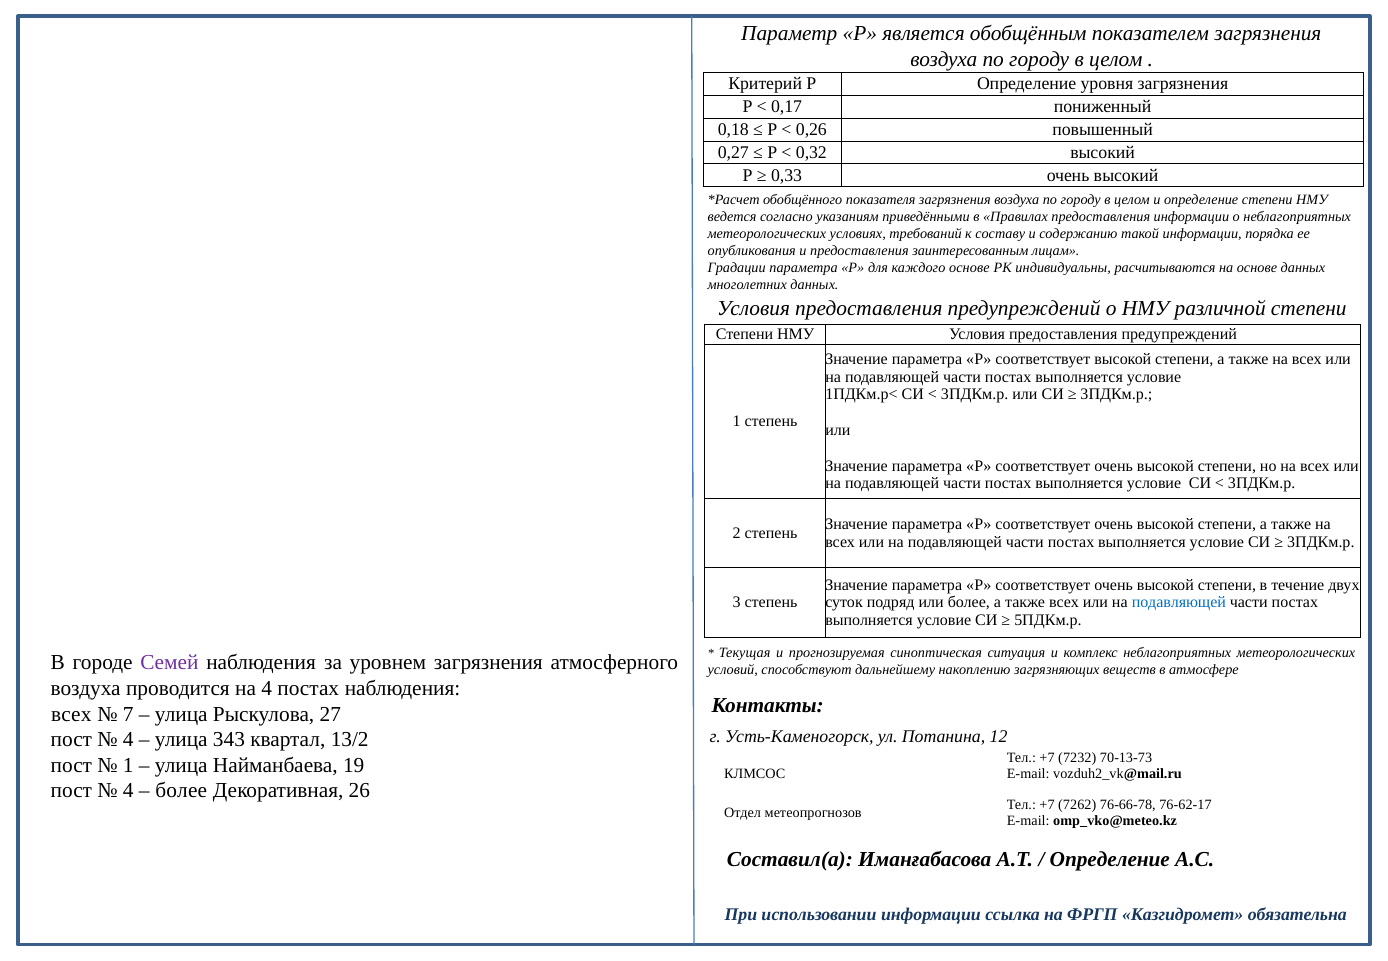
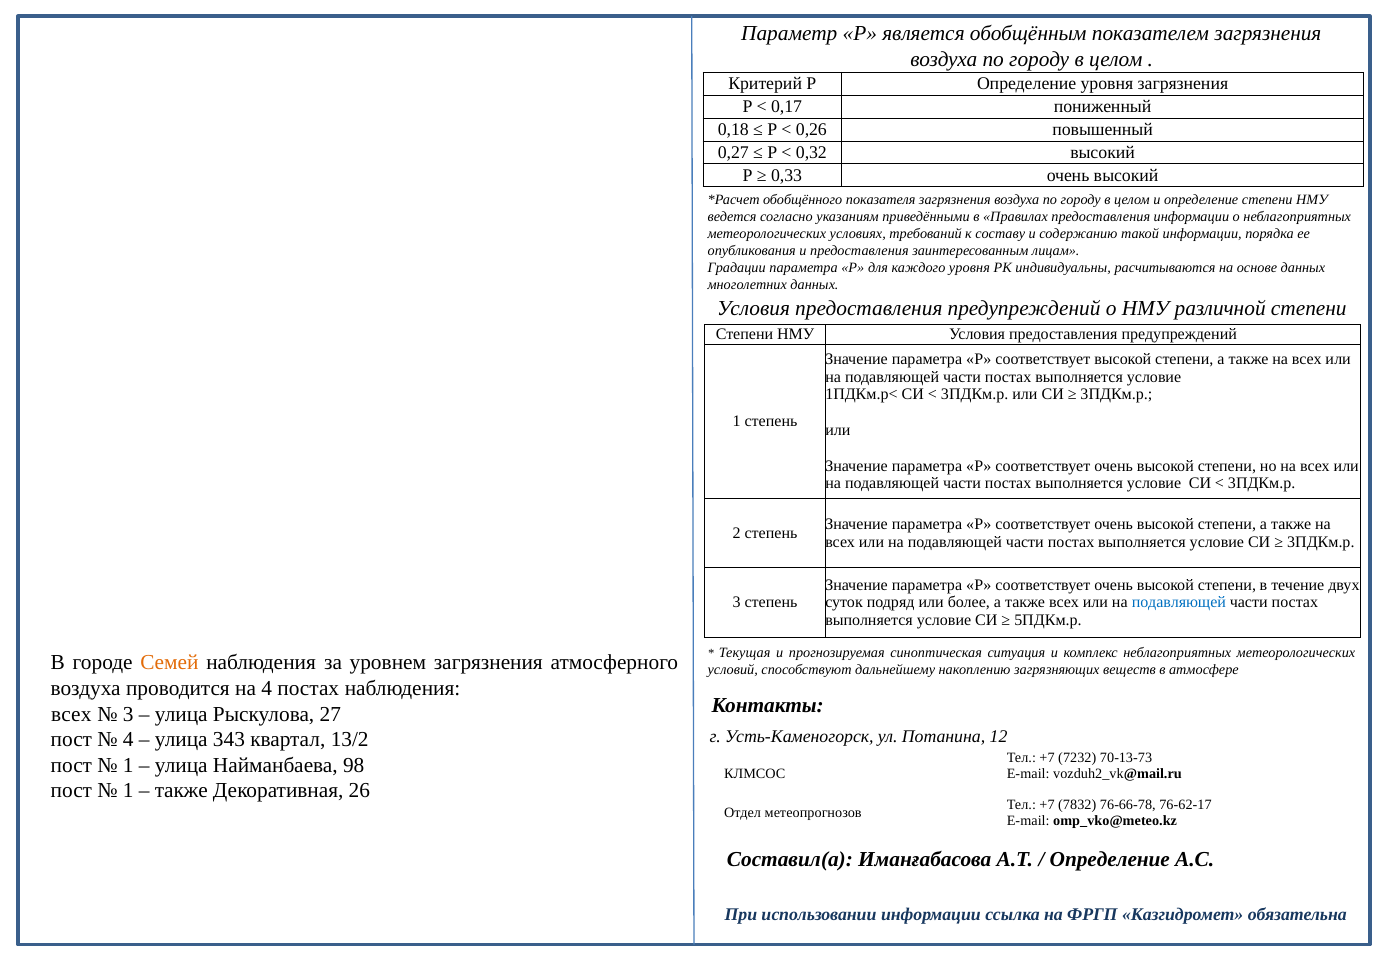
каждого основе: основе -> уровня (969, 268)
Семей colour: purple -> orange (169, 663)
7: 7 -> 3 (128, 714)
19: 19 -> 98 (354, 765)
4: 4 -> 1 (128, 791)
более: более -> также (181, 791)
7262: 7262 -> 7832 (1077, 805)
